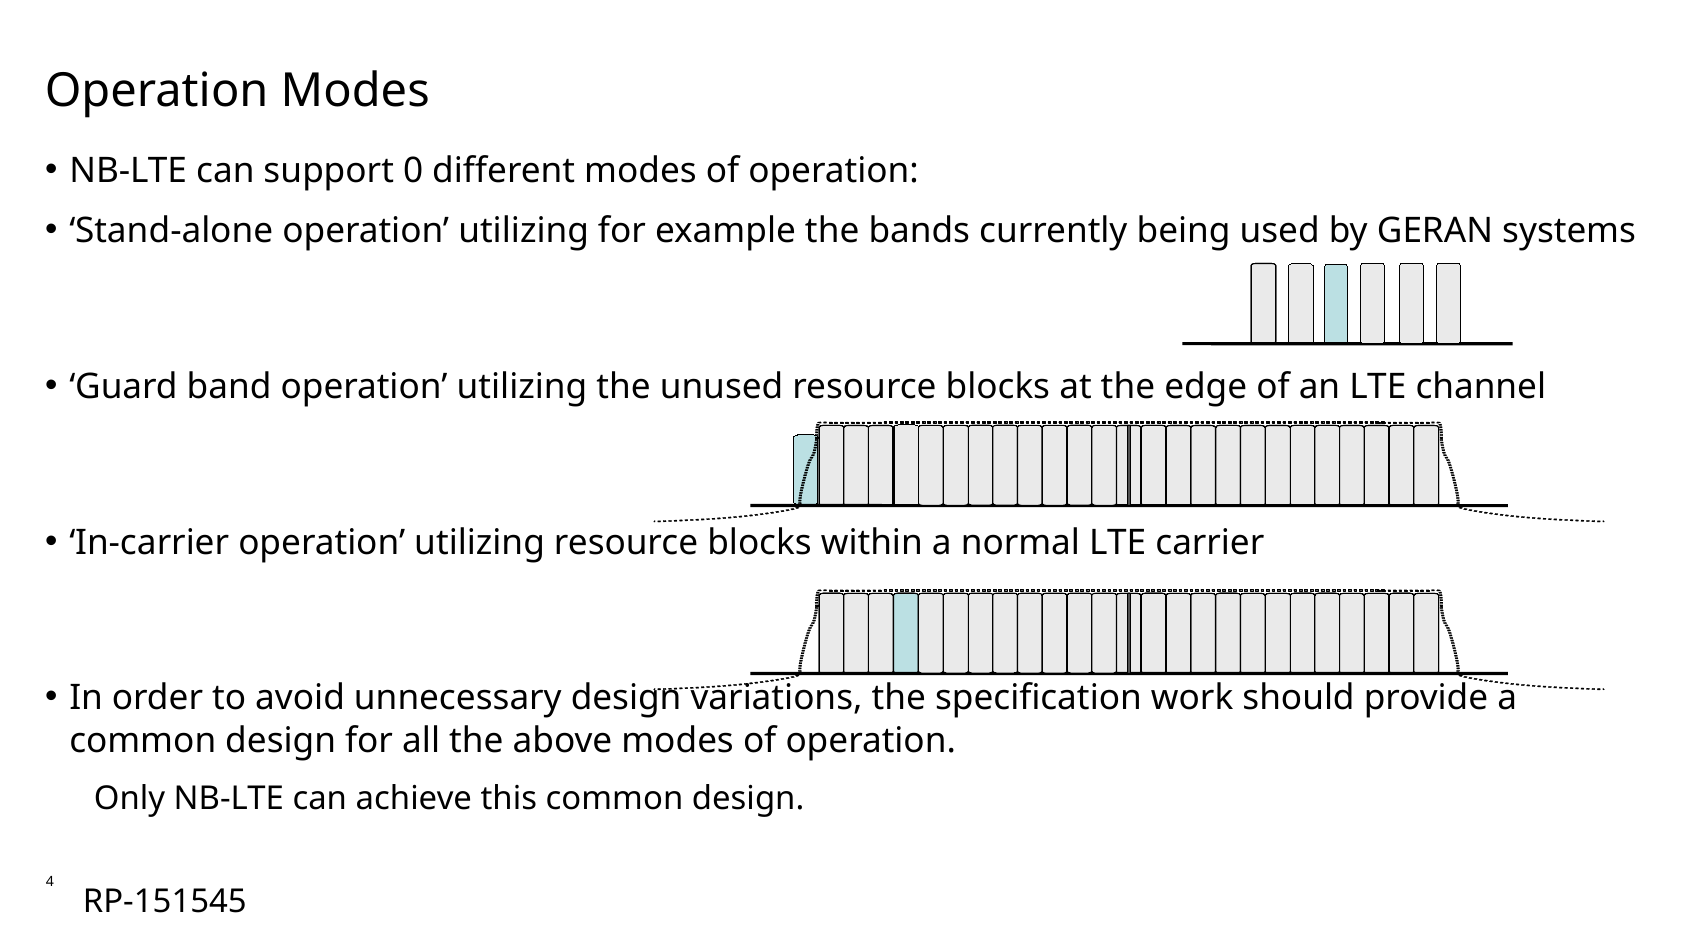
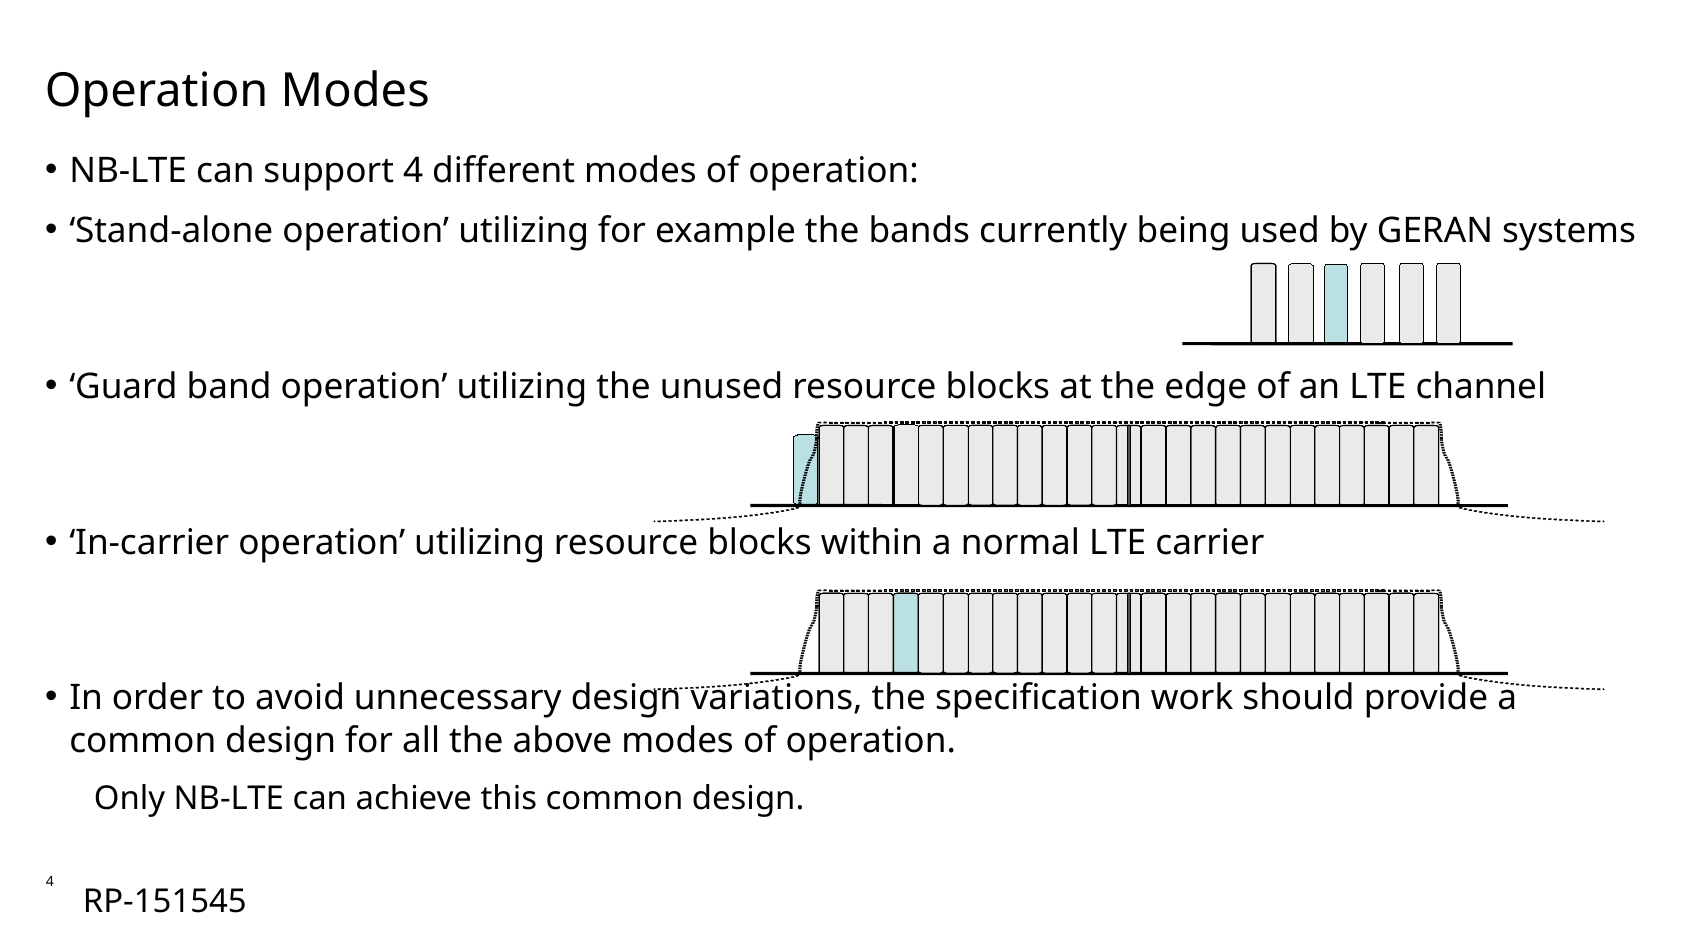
support 0: 0 -> 4 (413, 171)
